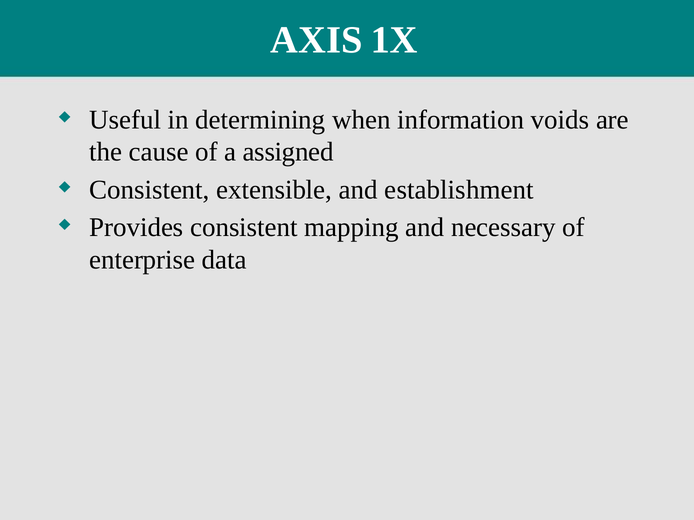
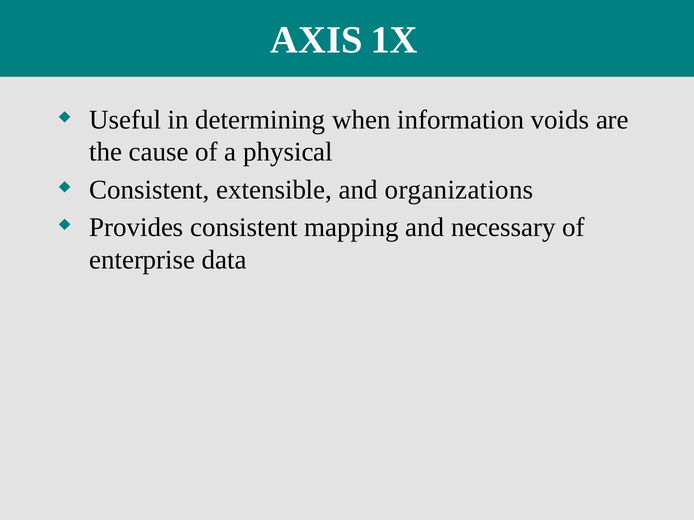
assigned: assigned -> physical (288, 152)
establishment: establishment -> organizations (459, 190)
